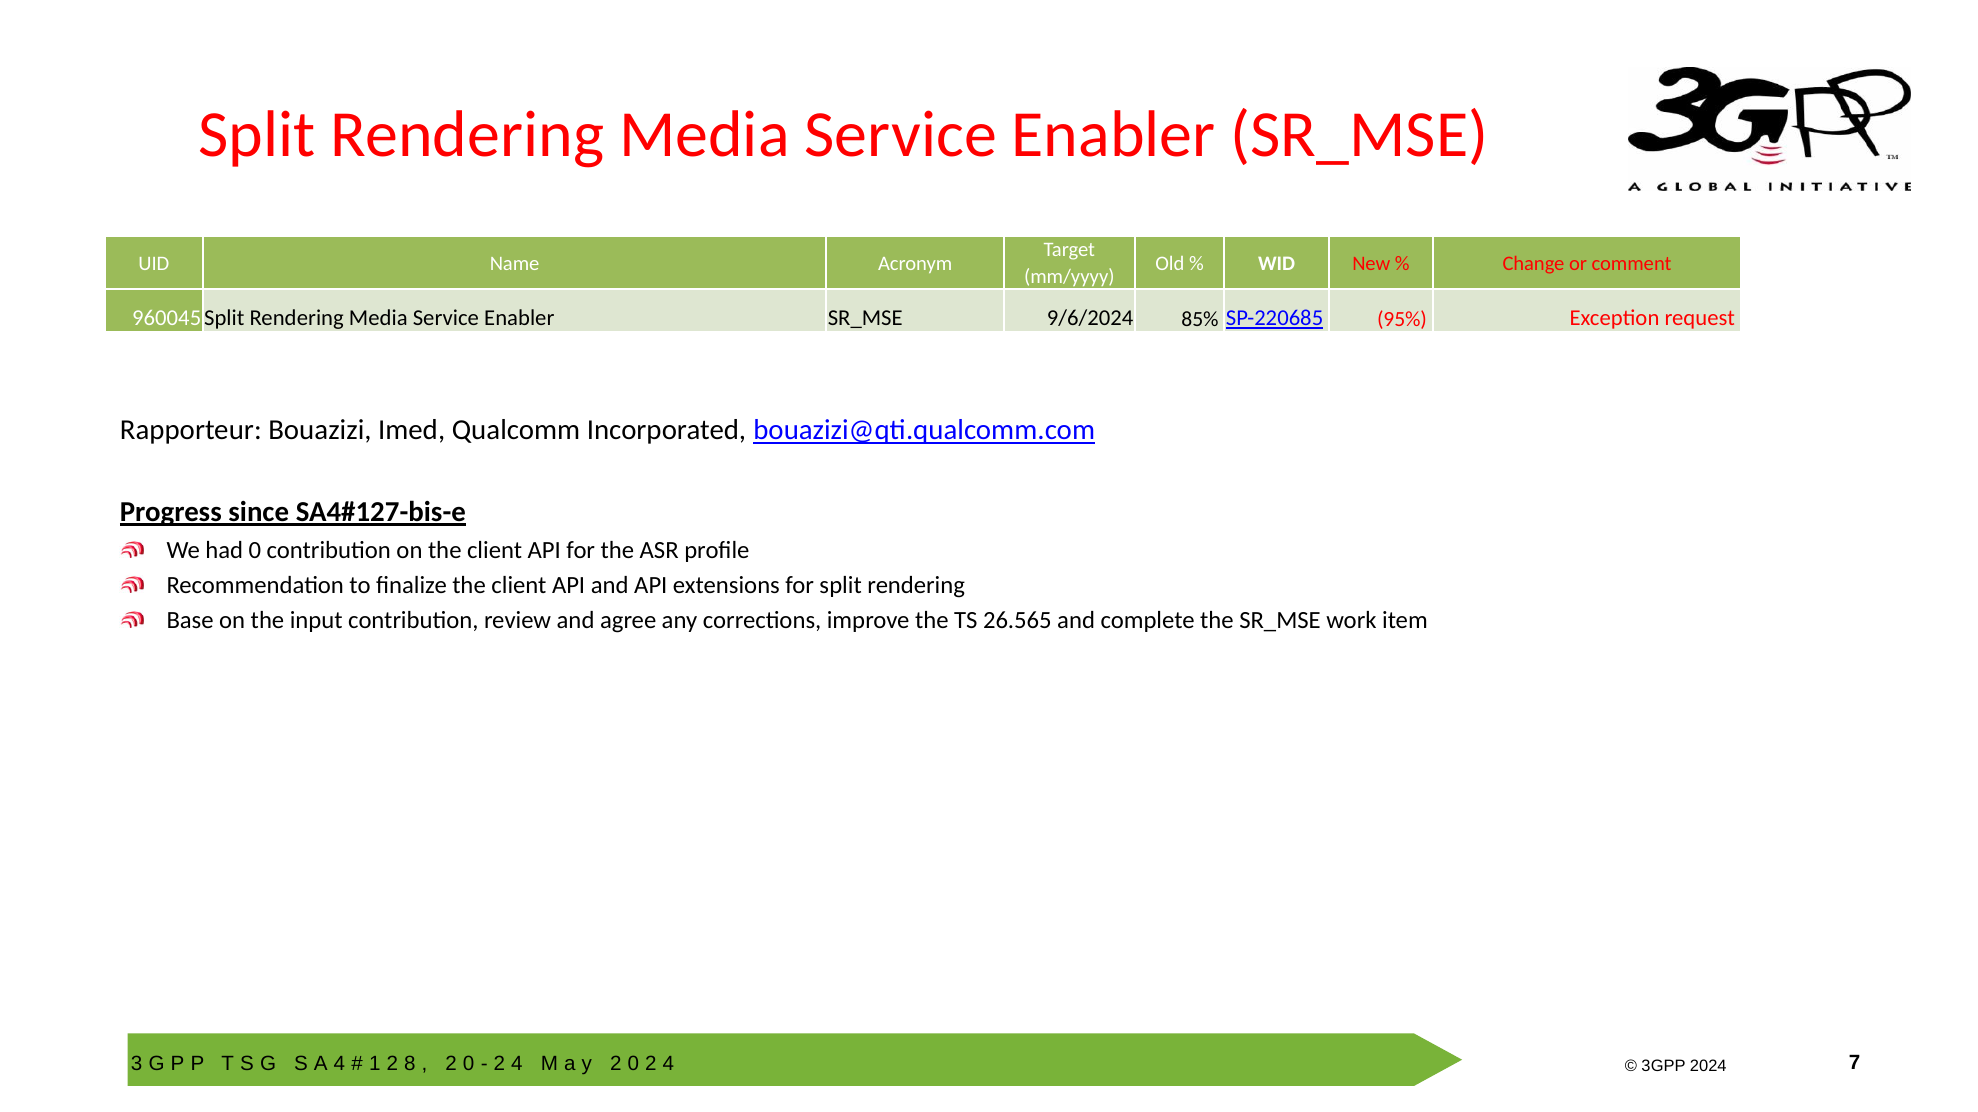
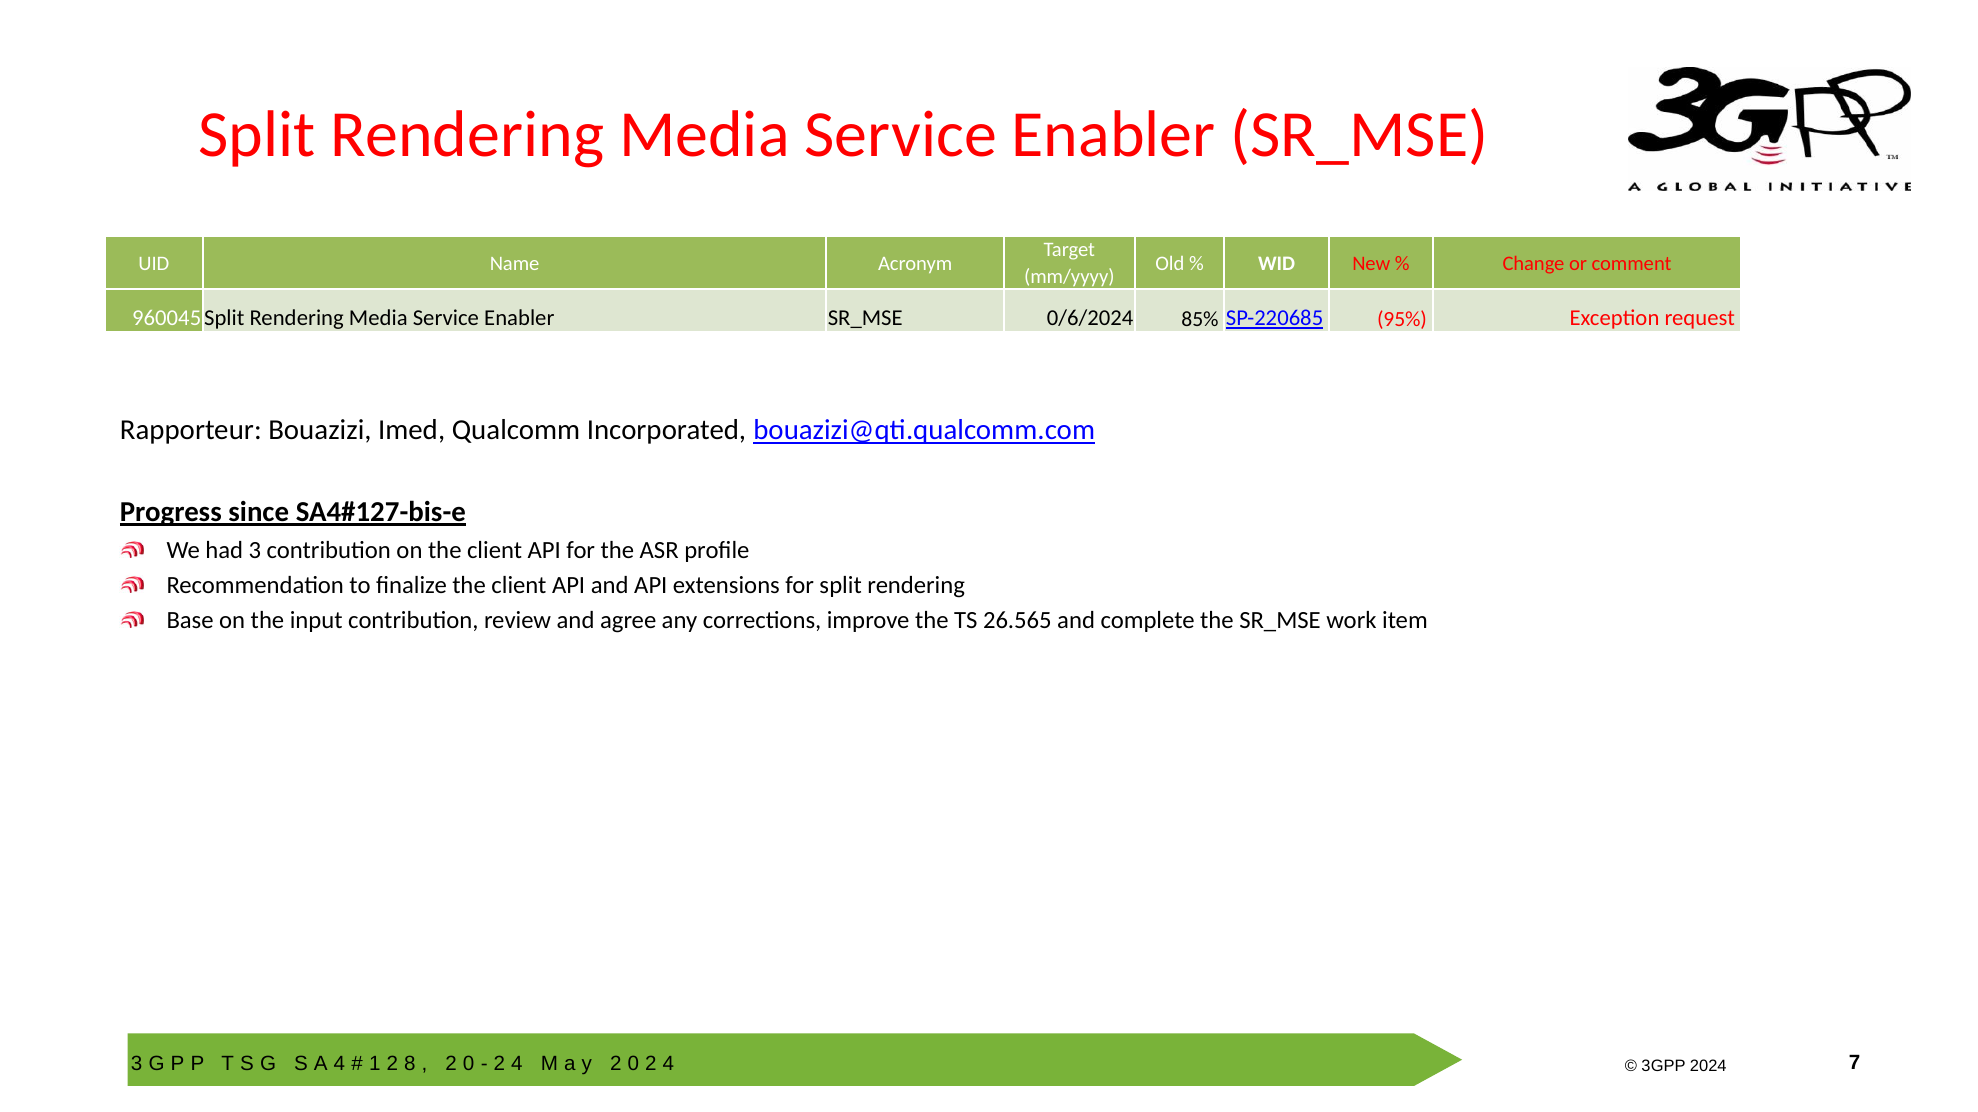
9/6/2024: 9/6/2024 -> 0/6/2024 (1090, 319)
had 0: 0 -> 3 (255, 550)
